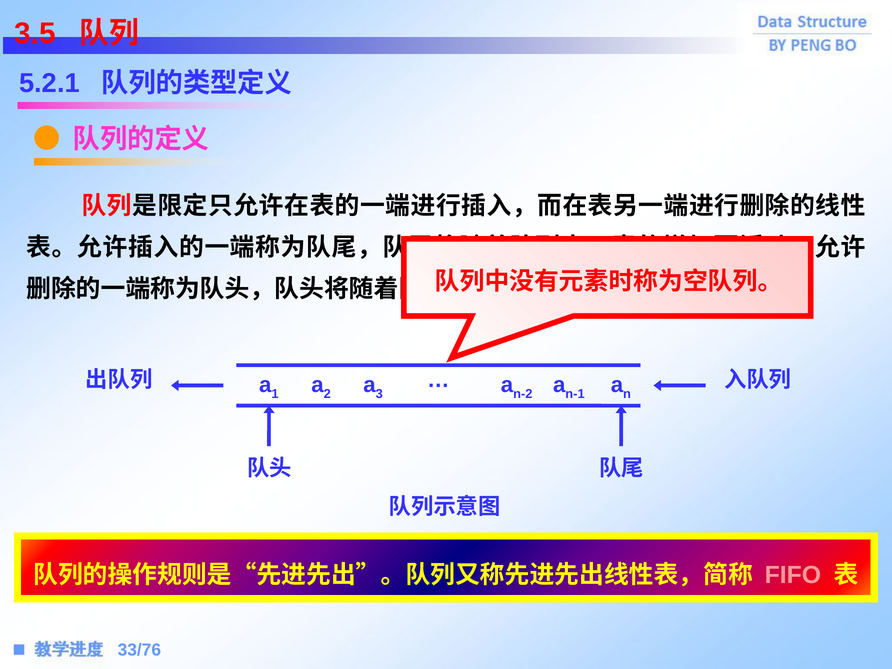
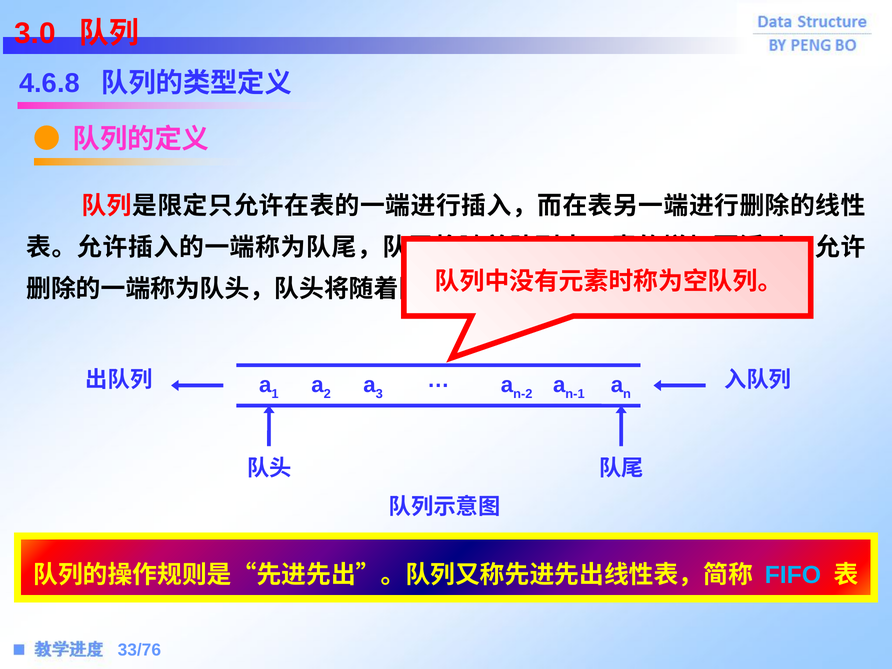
3.5: 3.5 -> 3.0 (35, 33)
5.2.1: 5.2.1 -> 4.6.8 (50, 83)
FIFO colour: pink -> light blue (793, 575)
